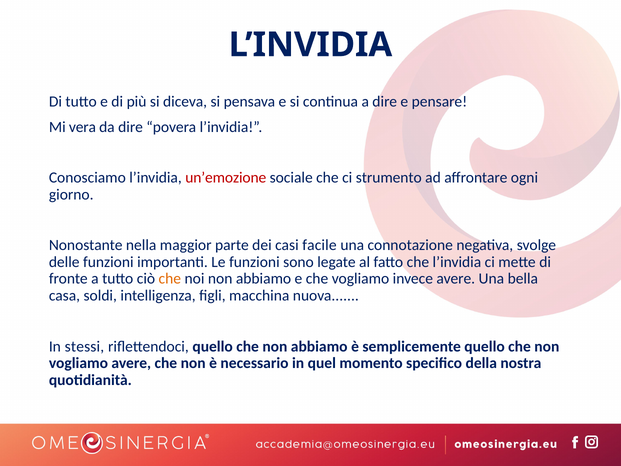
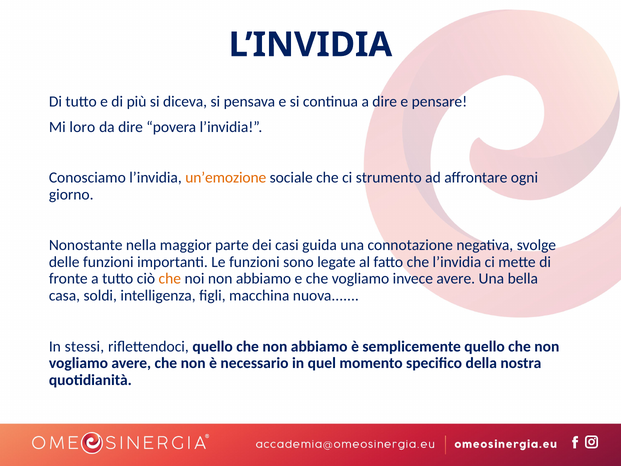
vera: vera -> loro (82, 127)
un’emozione colour: red -> orange (226, 178)
facile: facile -> guida (320, 245)
